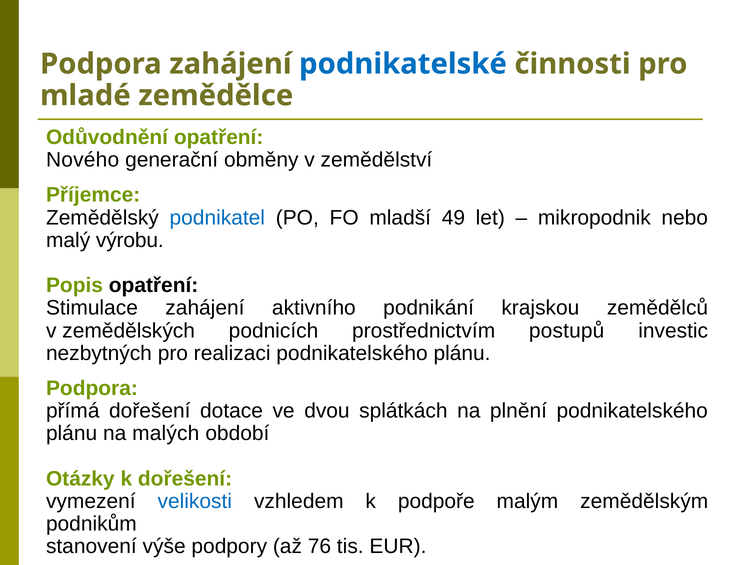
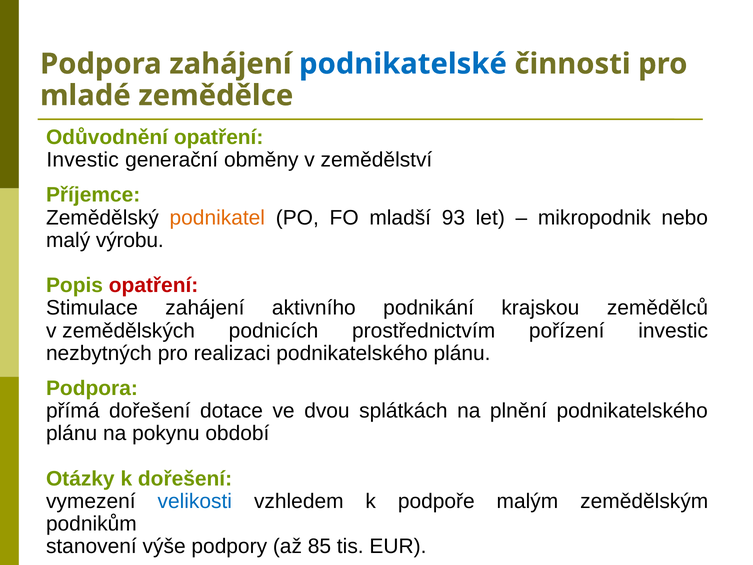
Nového: Nového -> Investic (83, 160)
podnikatel colour: blue -> orange (217, 218)
49: 49 -> 93 (453, 218)
opatření colour: black -> red (154, 285)
postupů: postupů -> pořízení (567, 330)
malých: malých -> pokynu (166, 433)
76: 76 -> 85 (319, 546)
